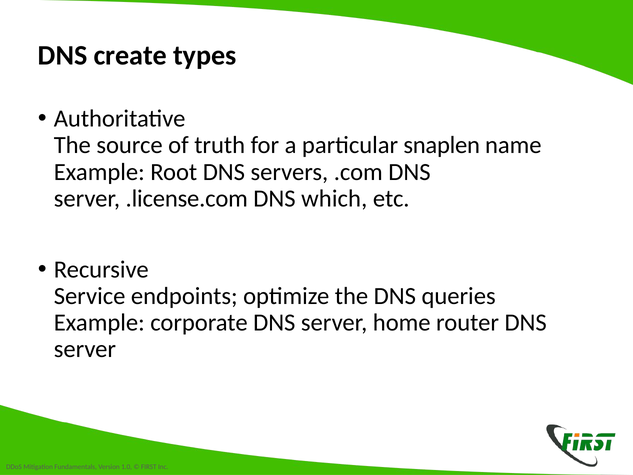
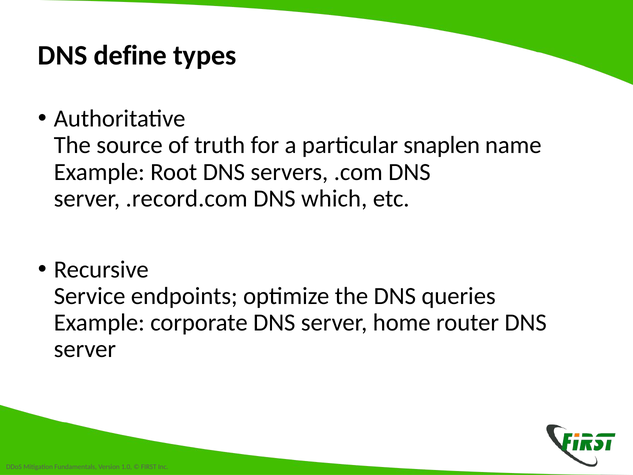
create: create -> define (130, 56)
.license.com: .license.com -> .record.com (187, 198)
